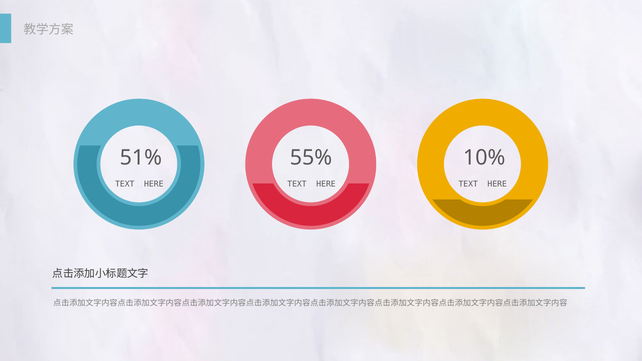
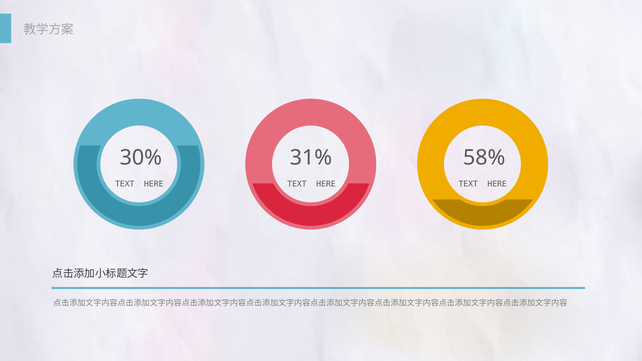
51%: 51% -> 30% (141, 158)
55%: 55% -> 31% (311, 158)
10%: 10% -> 58% (484, 158)
